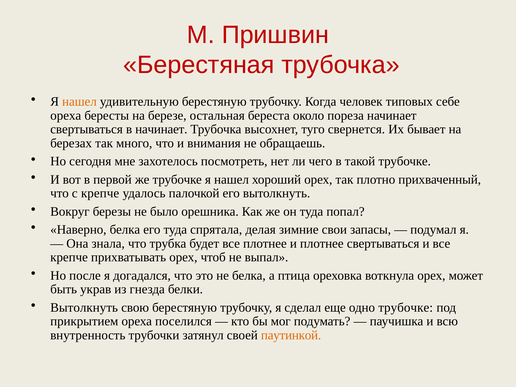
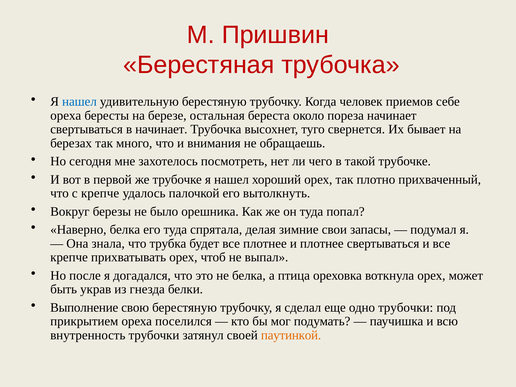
нашел colour: orange -> blue (79, 102)
типовых: типовых -> приемов (409, 102)
Вытолкнуть: Вытолкнуть -> Выполнение (84, 307)
одно трубочке: трубочке -> трубочки (406, 307)
